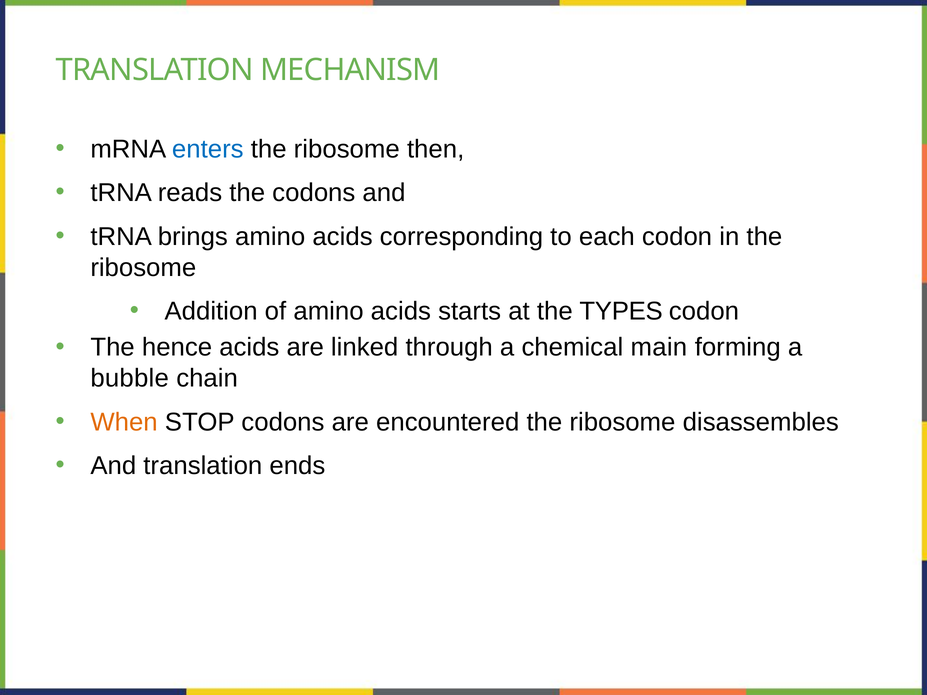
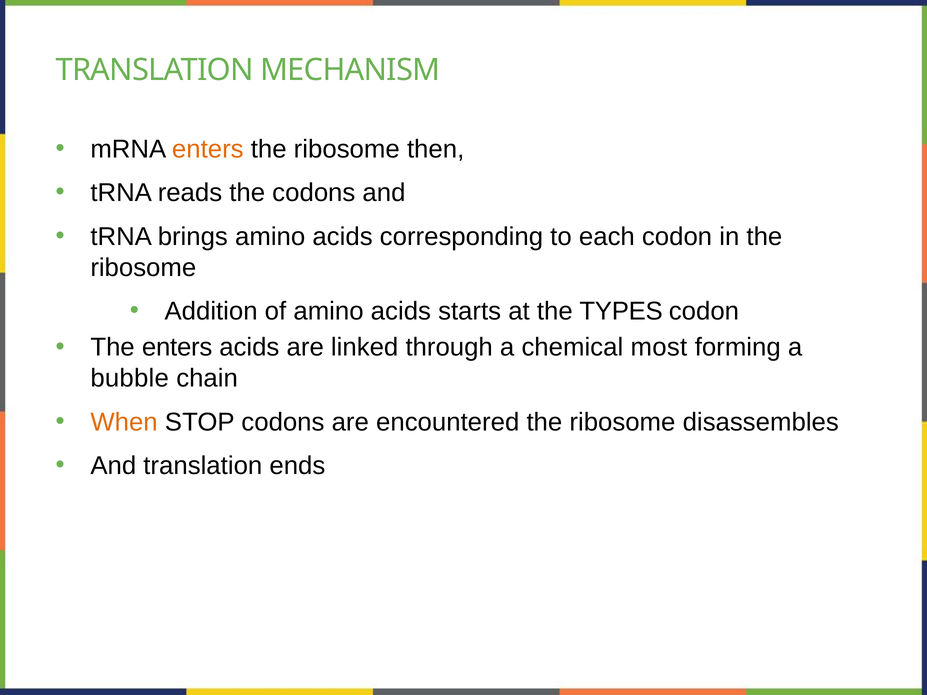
enters colour: blue -> orange (208, 149)
The hence: hence -> enters (177, 348)
main: main -> most (659, 348)
